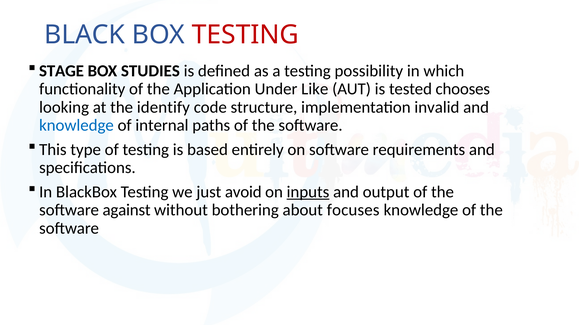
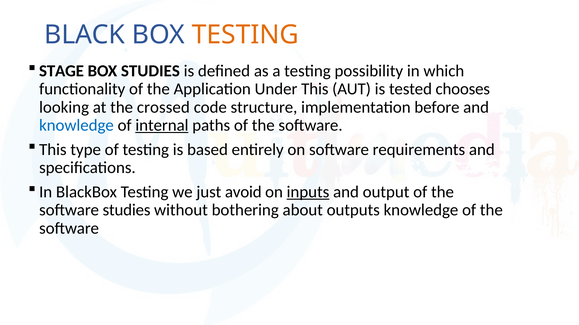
TESTING colour: red -> orange (245, 35)
Under Like: Like -> This (315, 89)
identify: identify -> crossed (163, 107)
invalid: invalid -> before (437, 107)
internal underline: none -> present (162, 126)
software against: against -> studies (127, 210)
focuses: focuses -> outputs (353, 210)
